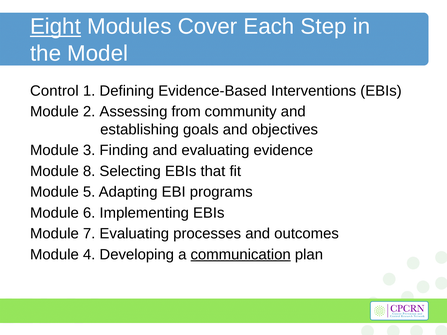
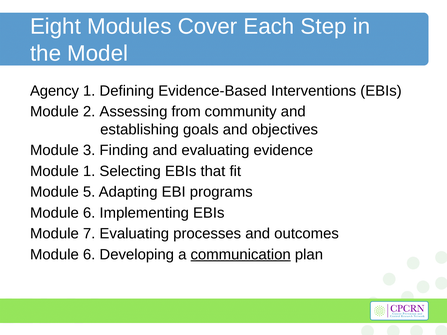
Eight underline: present -> none (56, 27)
Control: Control -> Agency (54, 91)
Module 8: 8 -> 1 (89, 171)
4: 4 -> 6 (89, 255)
